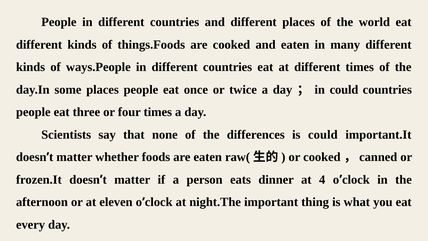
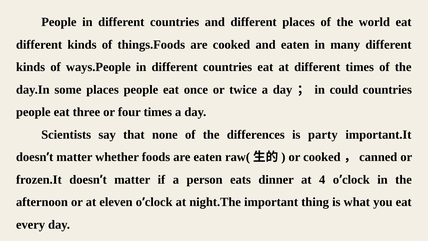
is could: could -> party (323, 135)
